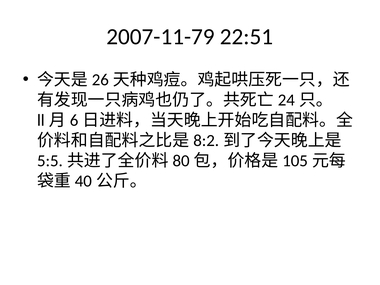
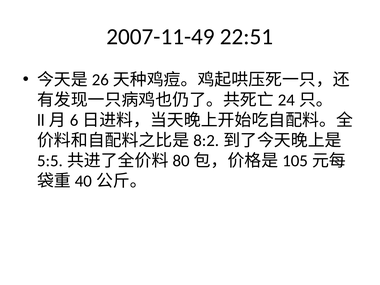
2007-11-79: 2007-11-79 -> 2007-11-49 (161, 37)
